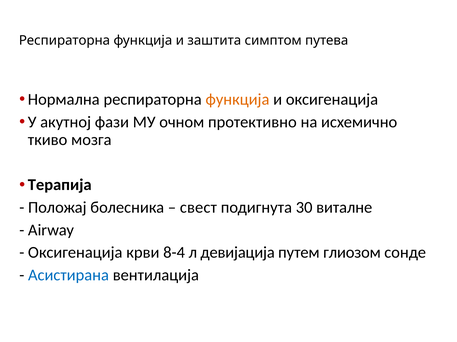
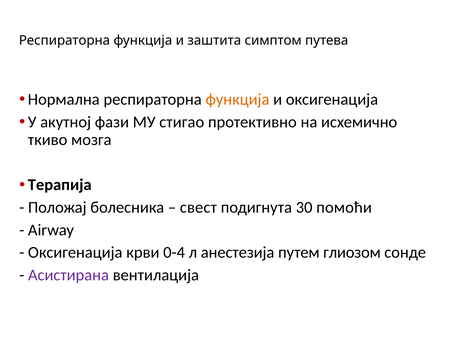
очном: очном -> стигао (182, 122)
виталне: виталне -> помоћи (344, 208)
8-4: 8-4 -> 0-4 (174, 253)
девијација: девијација -> анестезија (238, 253)
Асистирана colour: blue -> purple (68, 276)
